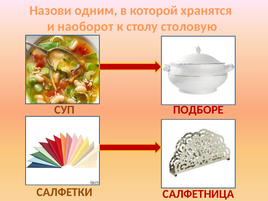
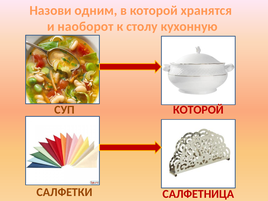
столовую: столовую -> кухонную (189, 26)
СУП ПОДБОРЕ: ПОДБОРЕ -> КОТОРОЙ (198, 110)
